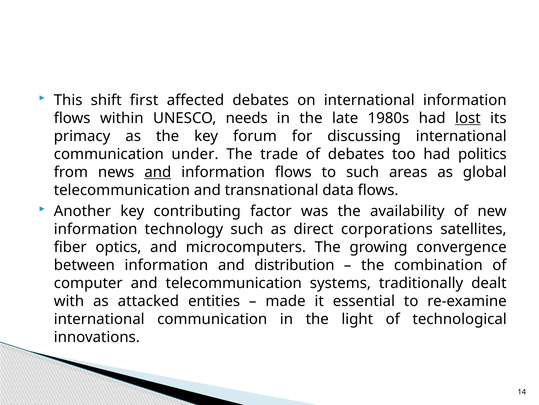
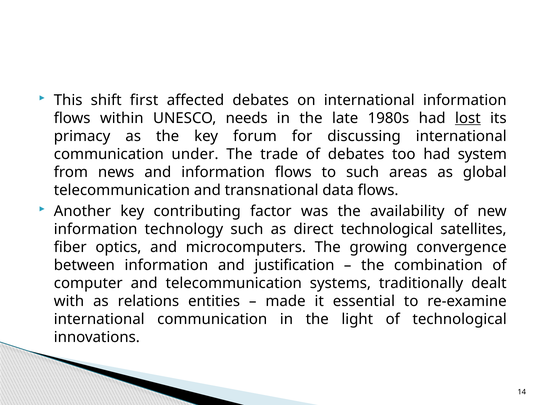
politics: politics -> system (482, 154)
and underline: present -> none (158, 172)
direct corporations: corporations -> technological (387, 229)
distribution: distribution -> justification (294, 265)
attacked: attacked -> relations (148, 301)
